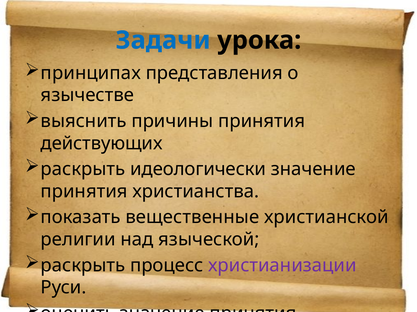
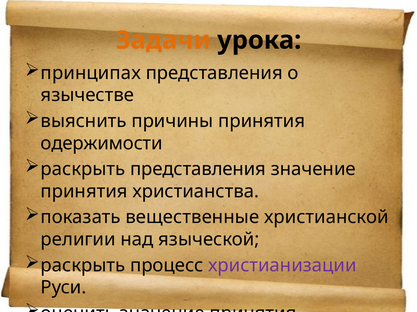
Задачи colour: blue -> orange (163, 40)
действующих: действующих -> одержимости (102, 144)
раскрыть идеологически: идеологически -> представления (198, 170)
